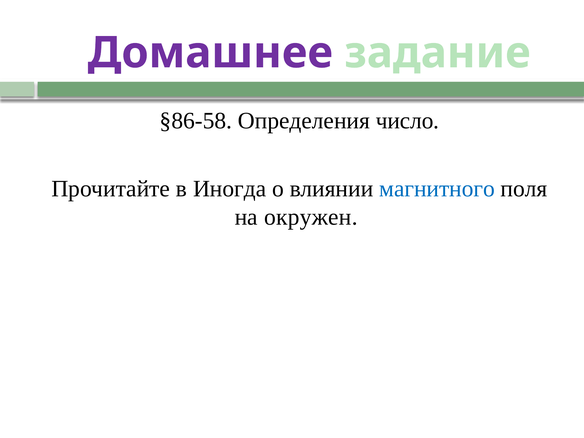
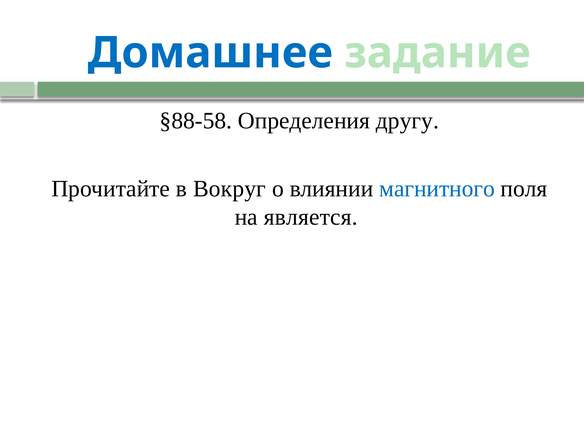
Домашнее colour: purple -> blue (210, 53)
§86-58: §86-58 -> §88-58 (196, 121)
число: число -> другу (407, 121)
Иногда: Иногда -> Вокруг (229, 189)
окружен: окружен -> является (311, 217)
